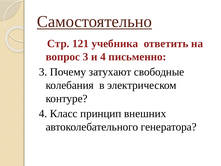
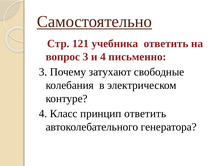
принцип внешних: внешних -> ответить (145, 113)
